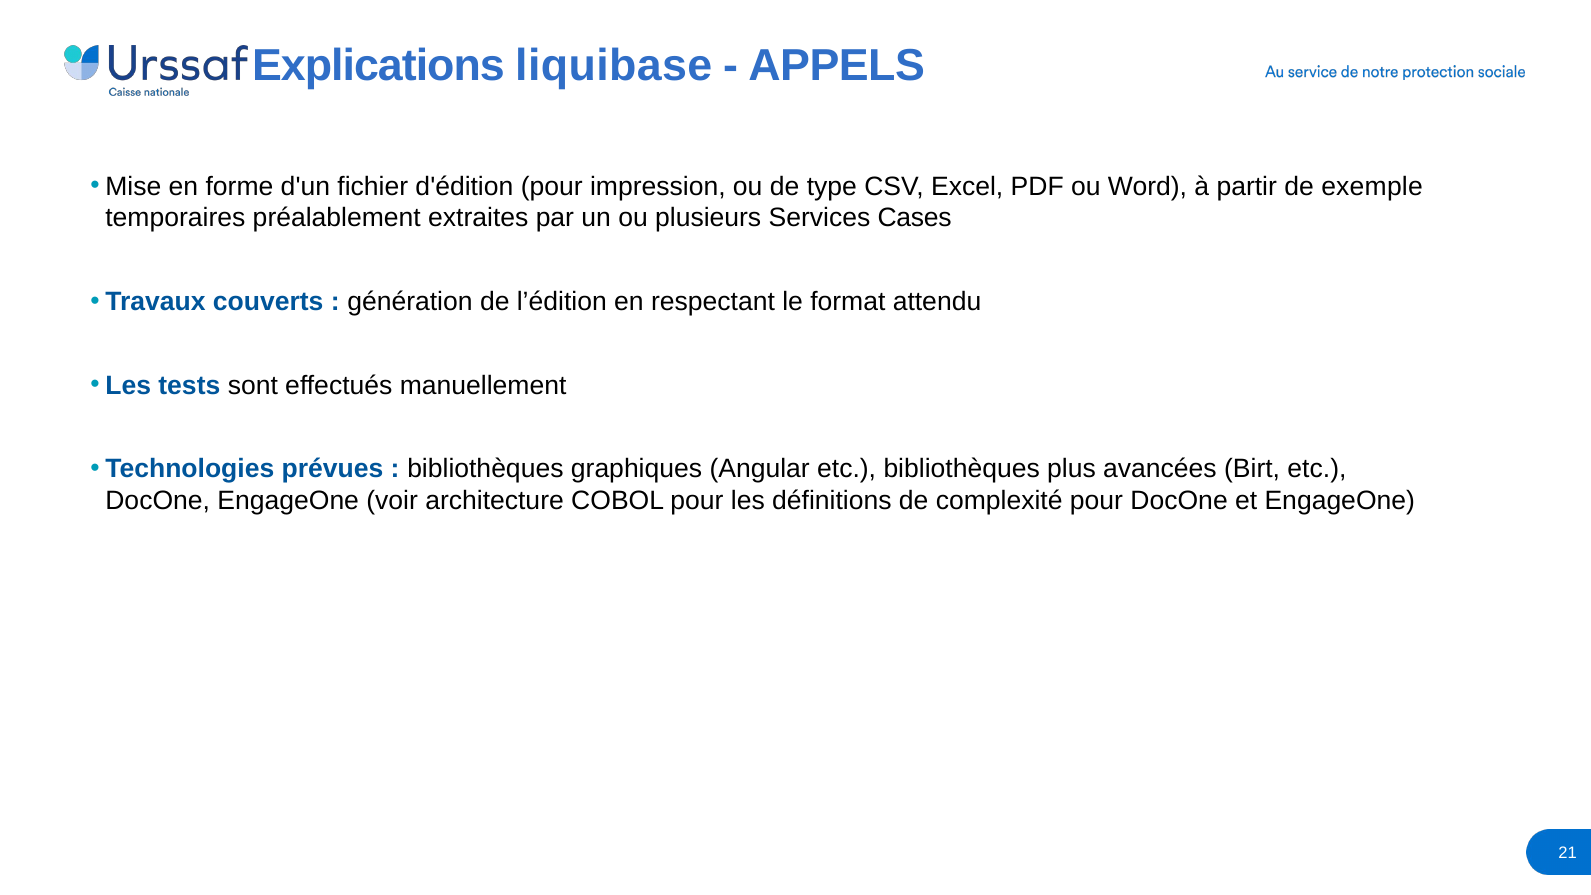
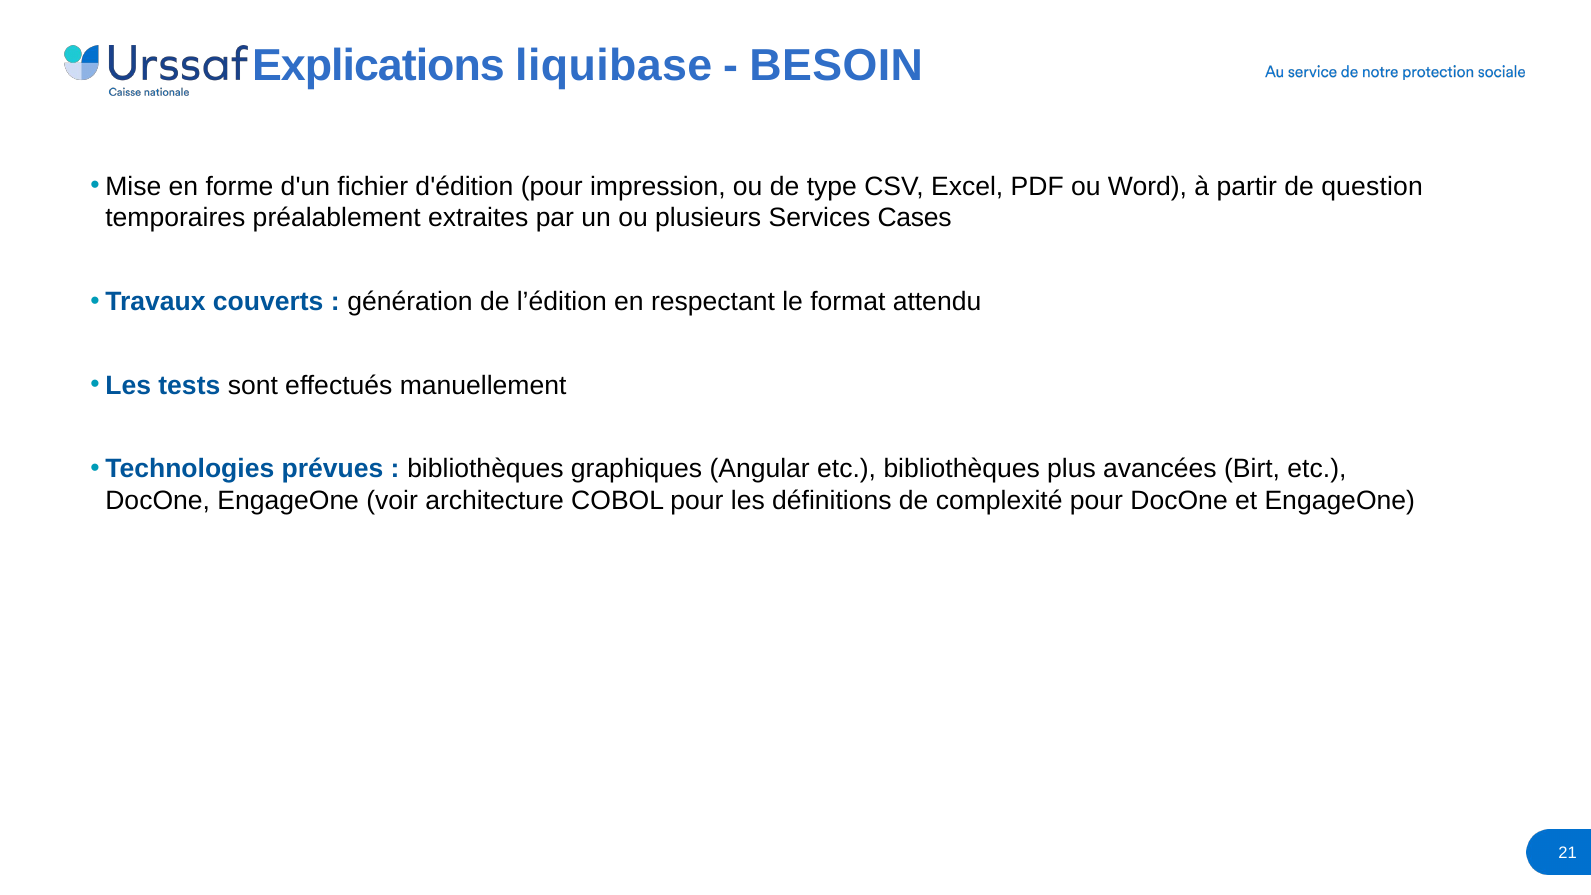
APPELS: APPELS -> BESOIN (836, 66)
exemple: exemple -> question (1372, 186)
